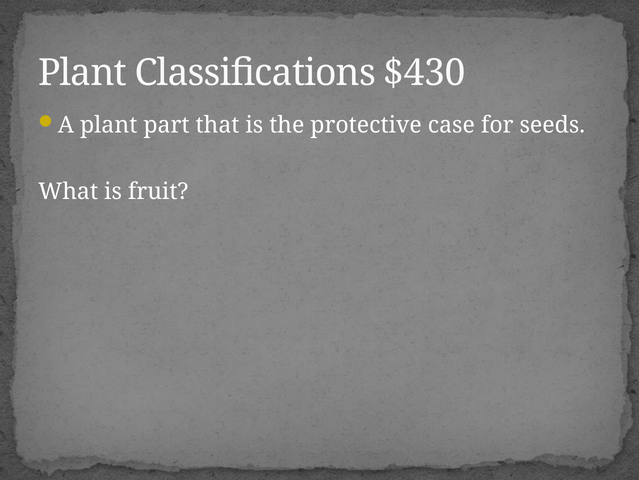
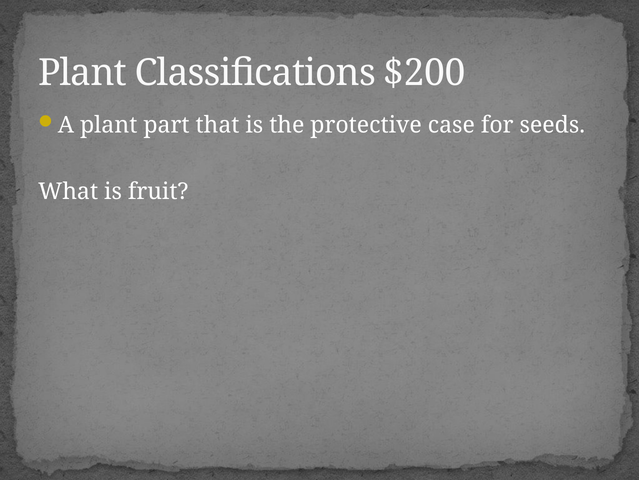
$430: $430 -> $200 (424, 73)
